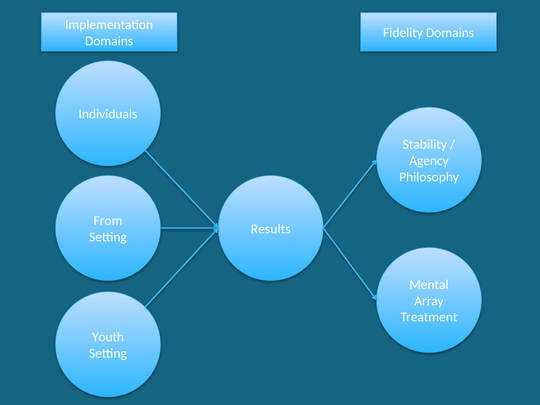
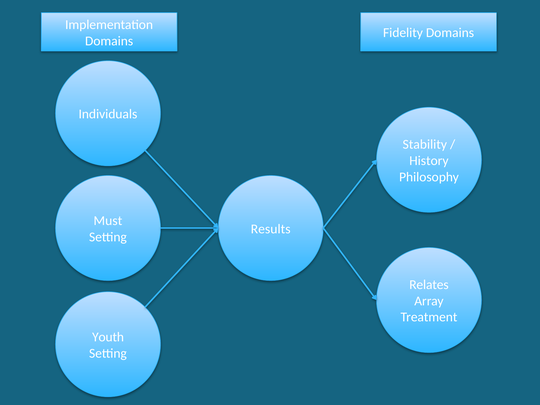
Agency: Agency -> History (429, 161)
From: From -> Must (108, 221)
Mental: Mental -> Relates (429, 285)
